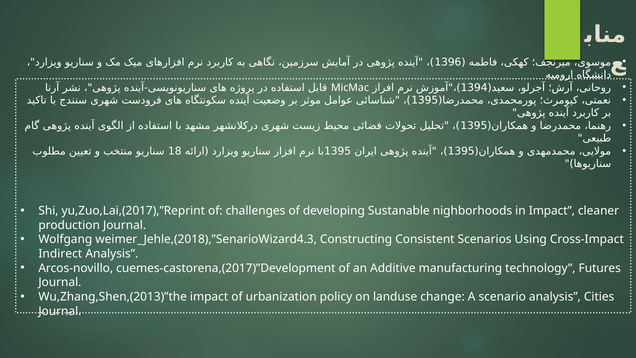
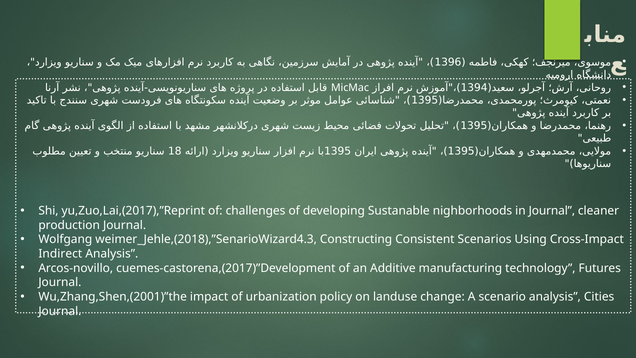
in Impact: Impact -> Journal (552, 211)
Wu,Zhang,Shen,(2013)”the: Wu,Zhang,Shen,(2013)”the -> Wu,Zhang,Shen,(2001)”the (113, 297)
